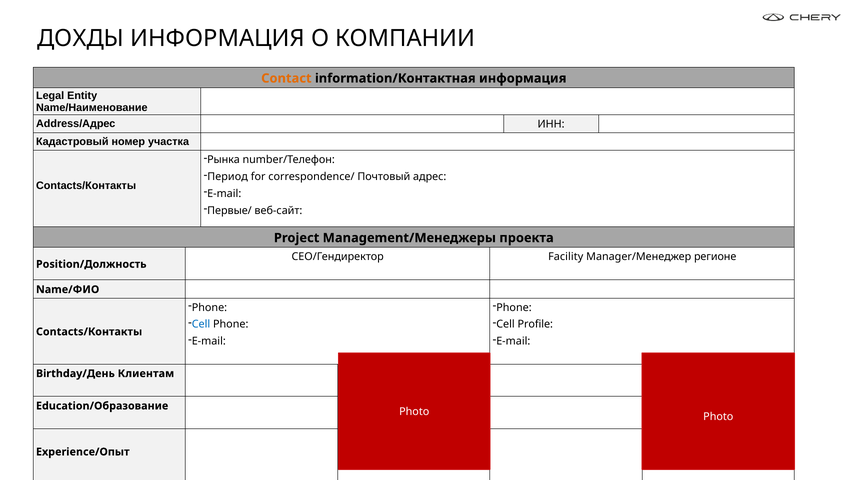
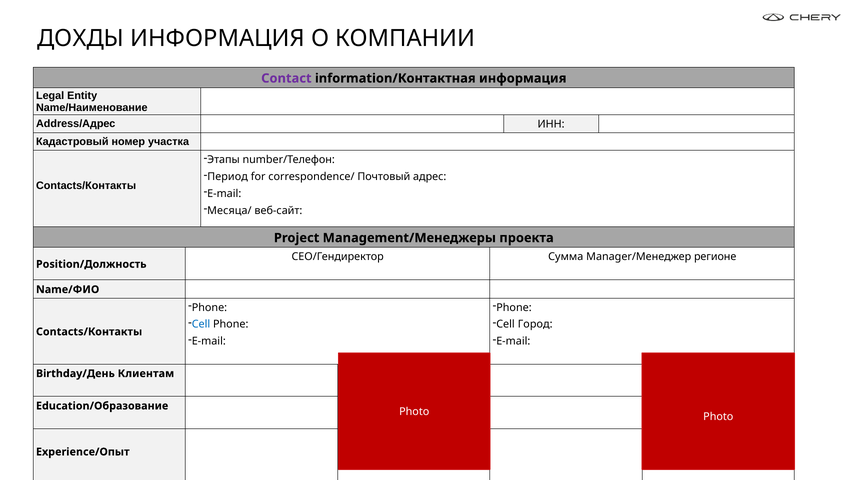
Contact colour: orange -> purple (286, 78)
Рынка: Рынка -> Этапы (223, 160)
Первые/: Первые/ -> Месяца/ (229, 210)
Facility: Facility -> Сумма (566, 257)
Profile: Profile -> Город (535, 324)
